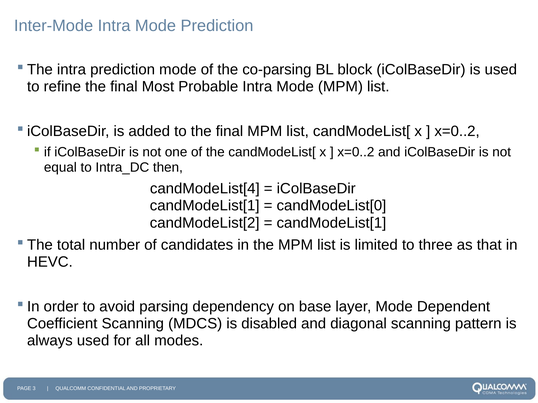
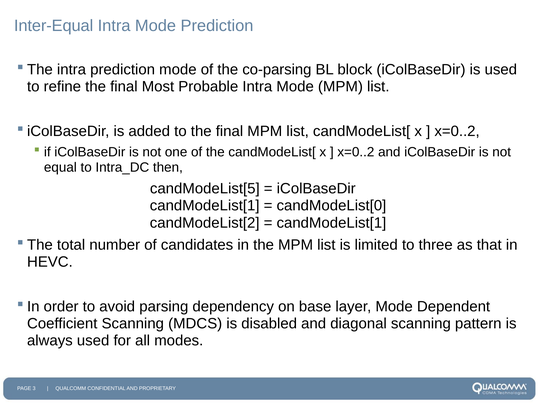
Inter-Mode: Inter-Mode -> Inter-Equal (54, 26)
candModeList[4: candModeList[4 -> candModeList[5 (205, 189)
